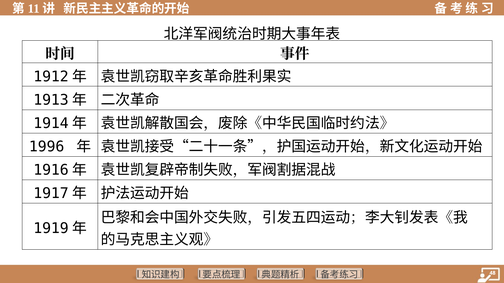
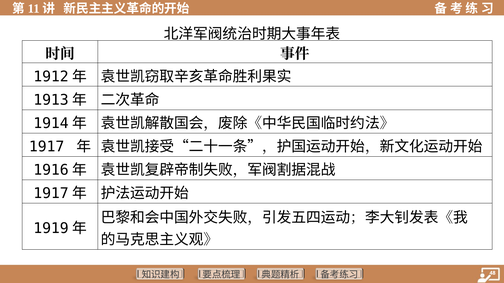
1996: 1996 -> 1917 (47, 147)
